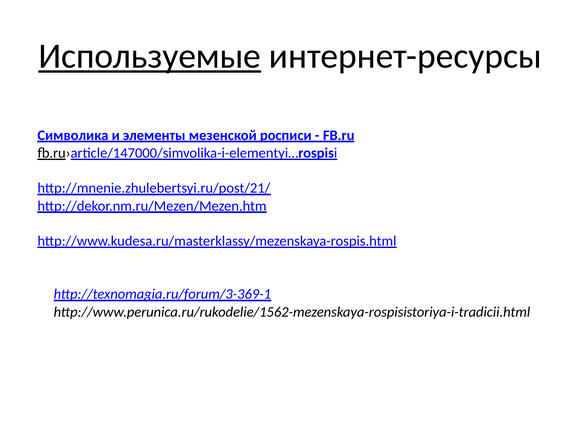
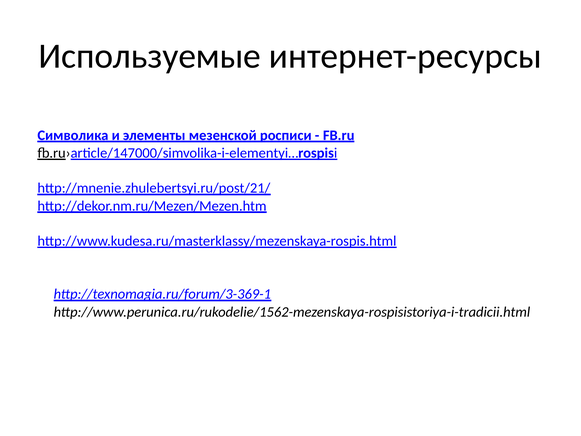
Используемые underline: present -> none (150, 56)
